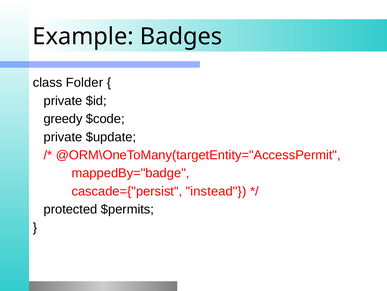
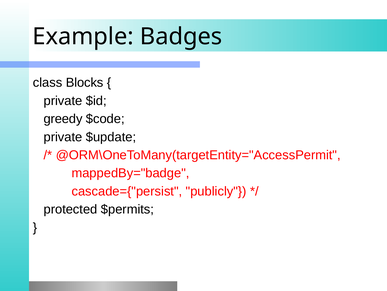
Folder: Folder -> Blocks (85, 82)
instead: instead -> publicly (216, 191)
